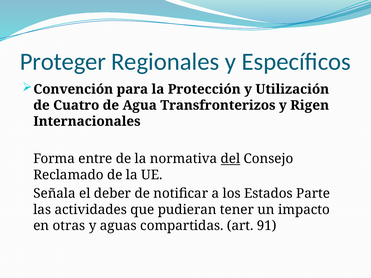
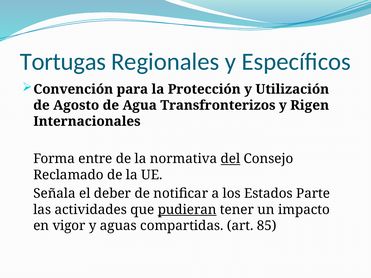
Proteger: Proteger -> Tortugas (63, 62)
Cuatro: Cuatro -> Agosto (76, 105)
pudieran underline: none -> present (187, 210)
otras: otras -> vigor (69, 226)
91: 91 -> 85 (267, 226)
